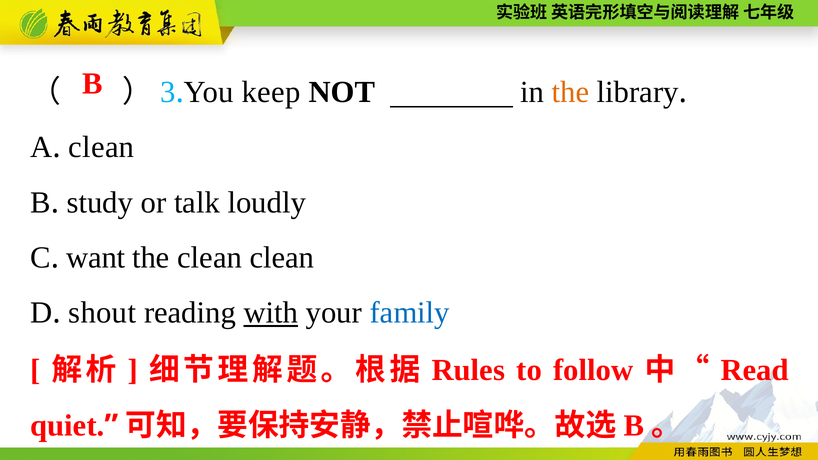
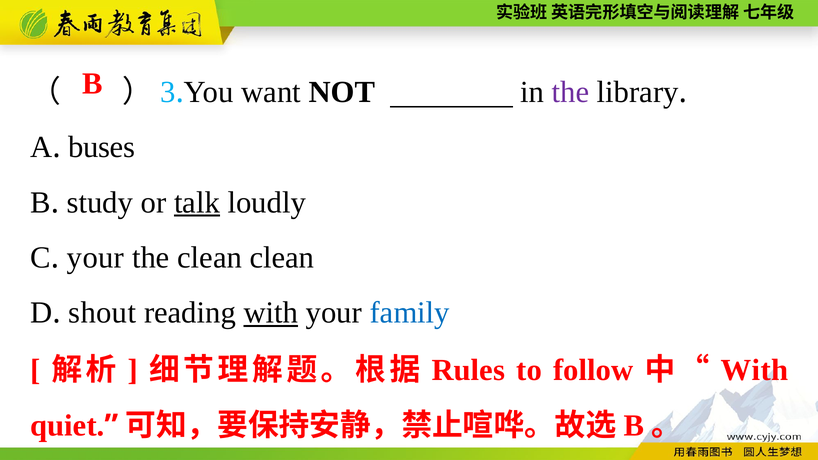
keep: keep -> want (271, 92)
the colour: orange -> purple (570, 92)
clean: clean -> buses (102, 147)
talk underline: none -> present (197, 203)
want: want -> your (95, 258)
Read: Read -> With (755, 370)
